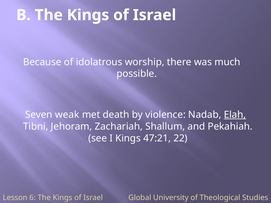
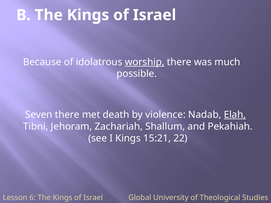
worship underline: none -> present (145, 62)
Seven weak: weak -> there (67, 115)
47:21: 47:21 -> 15:21 (157, 138)
